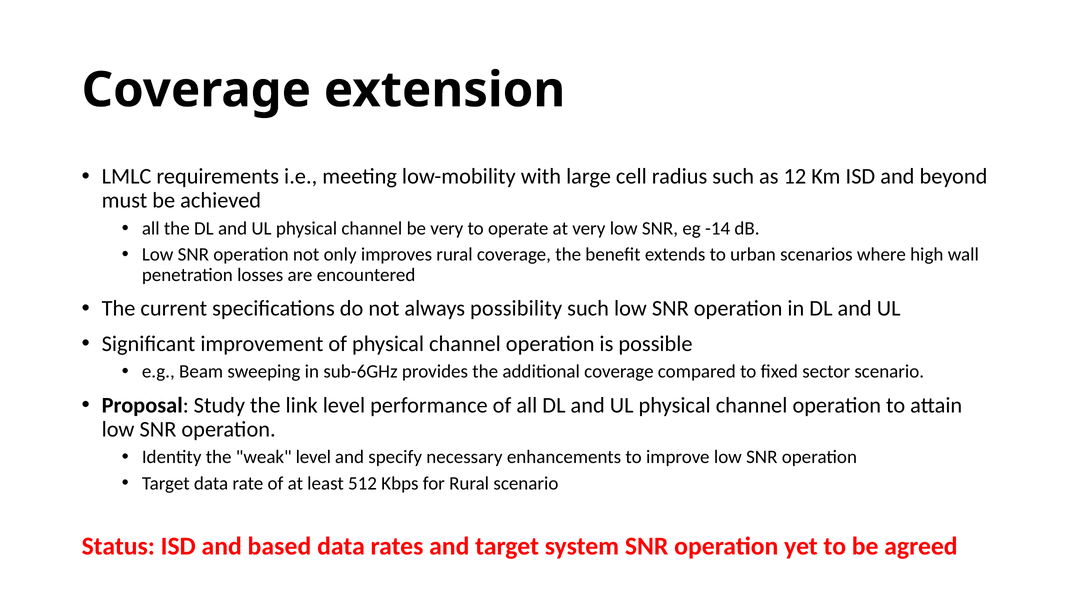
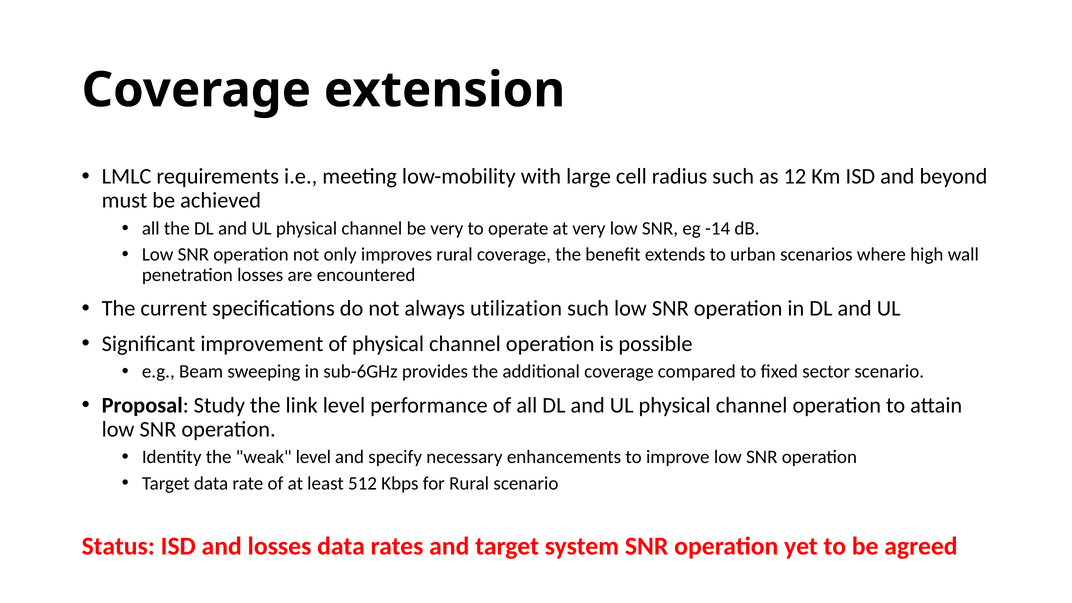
possibility: possibility -> utilization (516, 308)
and based: based -> losses (279, 546)
